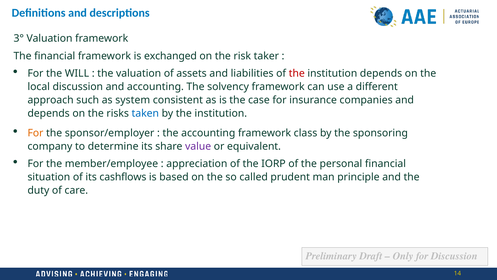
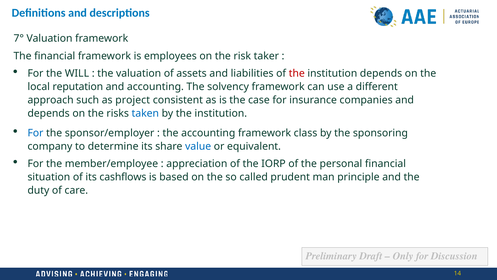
3°: 3° -> 7° (19, 38)
exchanged: exchanged -> employees (170, 56)
local discussion: discussion -> reputation (78, 87)
system: system -> project (133, 100)
For colour: orange -> blue (35, 133)
value colour: purple -> blue (198, 146)
